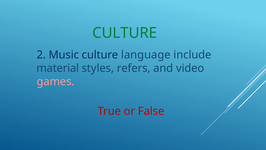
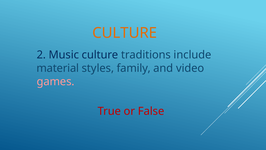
CULTURE colour: green -> orange (125, 33)
language: language -> traditions (146, 55)
refers: refers -> family (134, 68)
